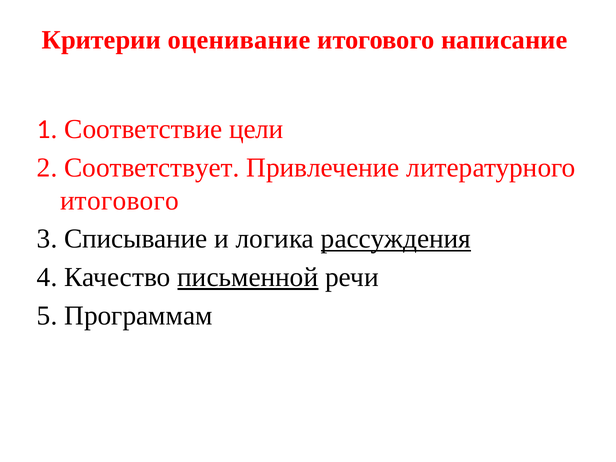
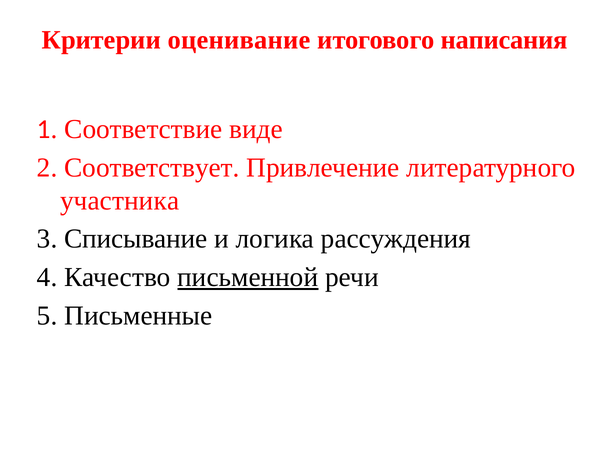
написание: написание -> написания (504, 40)
цели: цели -> виде (256, 129)
итогового: итогового -> участника (120, 201)
рассуждения underline: present -> none (396, 239)
Программам: Программам -> Письменные (138, 316)
